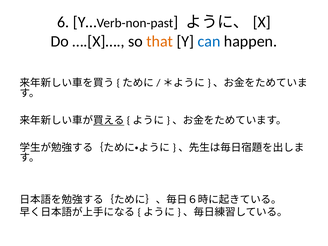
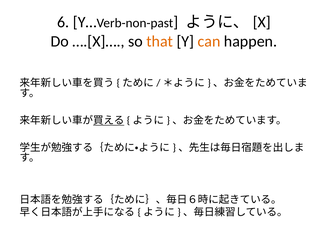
can colour: blue -> orange (209, 41)
